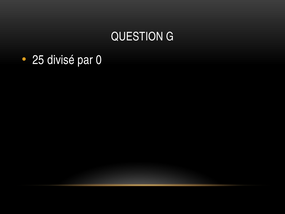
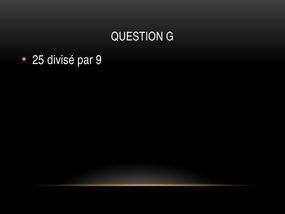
0: 0 -> 9 (99, 60)
